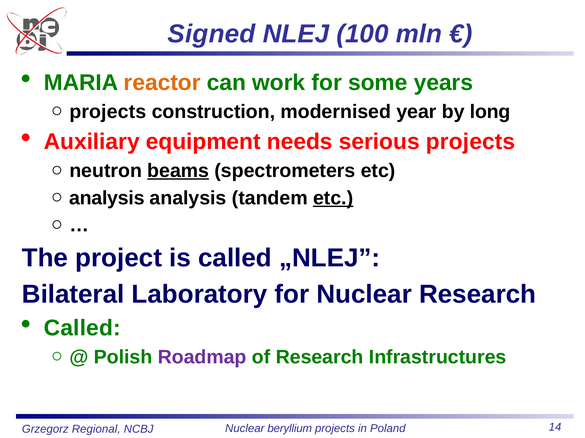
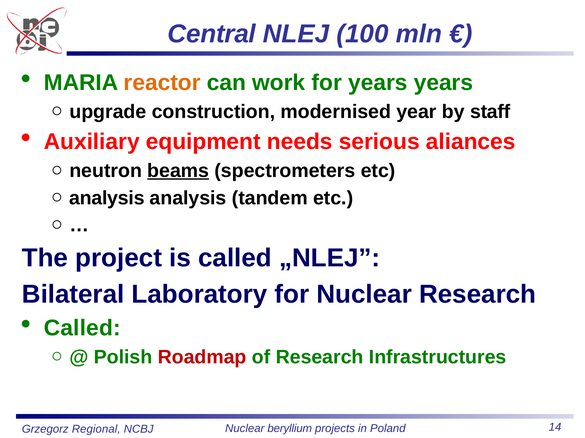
Signed: Signed -> Central (212, 34)
for some: some -> years (378, 83)
projects: projects -> upgrade (108, 112)
long: long -> staff (490, 112)
serious projects: projects -> aliances (471, 142)
etc underline: present -> none (333, 198)
Roadmap colour: purple -> red (202, 358)
